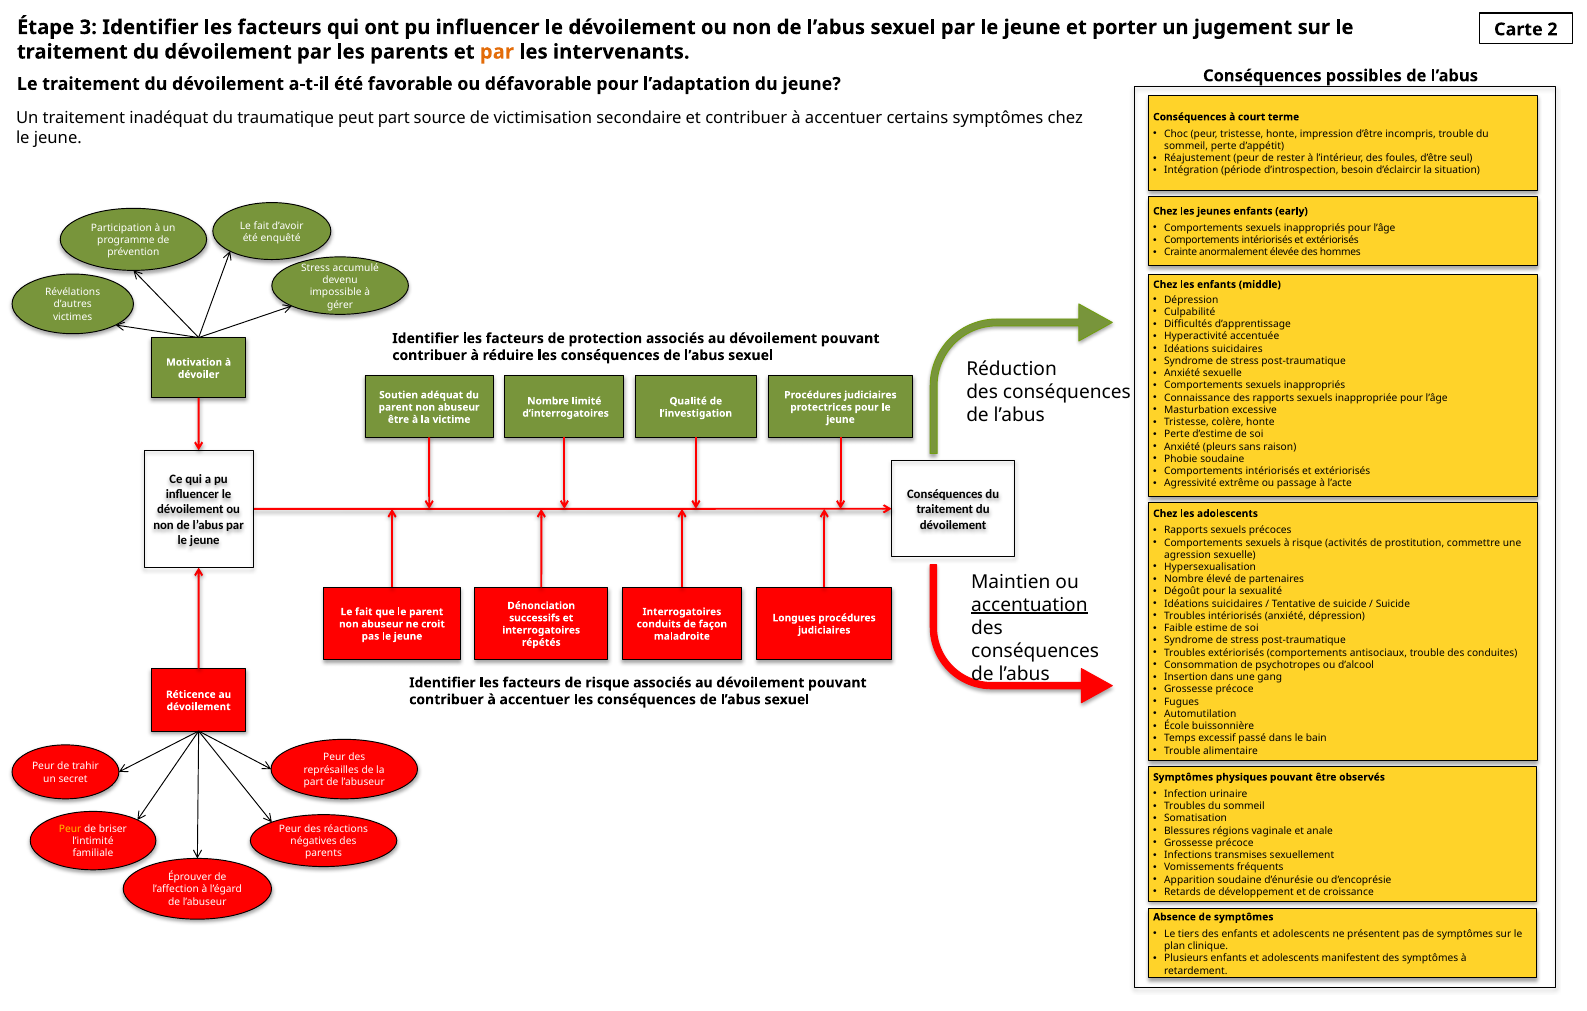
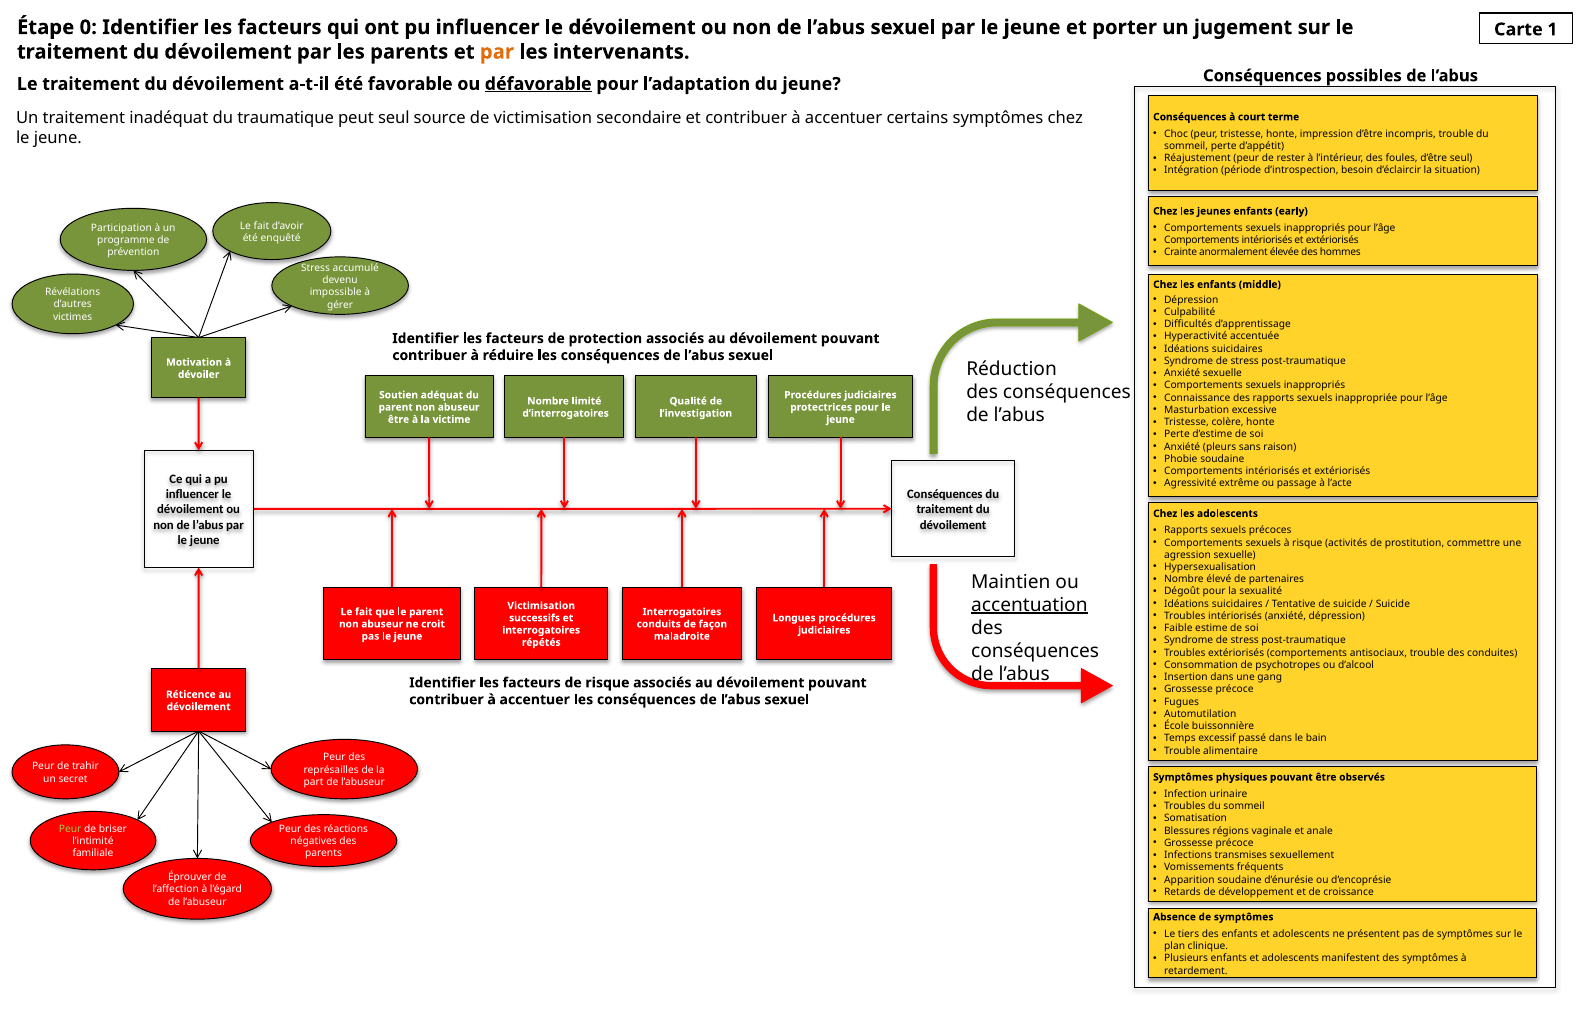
3: 3 -> 0 (88, 27)
2: 2 -> 1 (1552, 29)
défavorable underline: none -> present (538, 84)
peut part: part -> seul (394, 118)
Dénonciation: Dénonciation -> Victimisation (541, 605)
Peur colour: yellow -> light green (70, 829)
